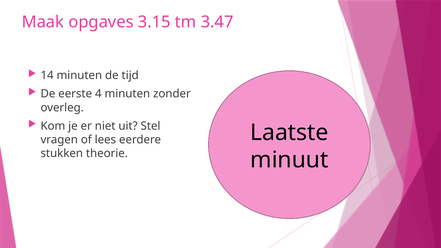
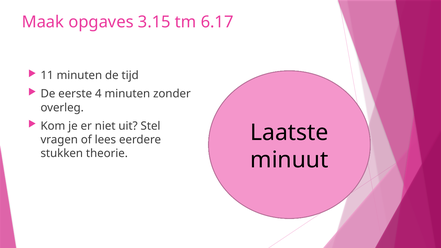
3.47: 3.47 -> 6.17 (217, 22)
14: 14 -> 11 (47, 75)
